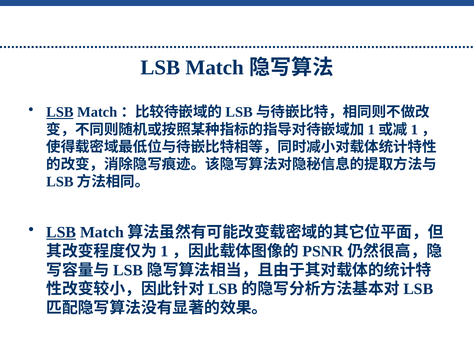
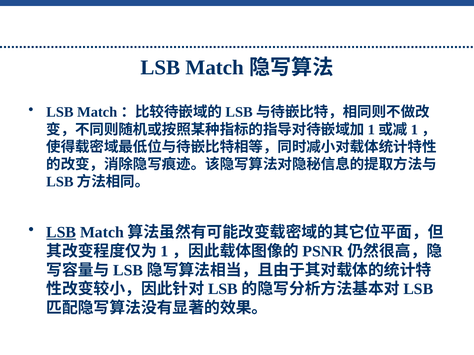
LSB underline: present -> none (60, 112)
